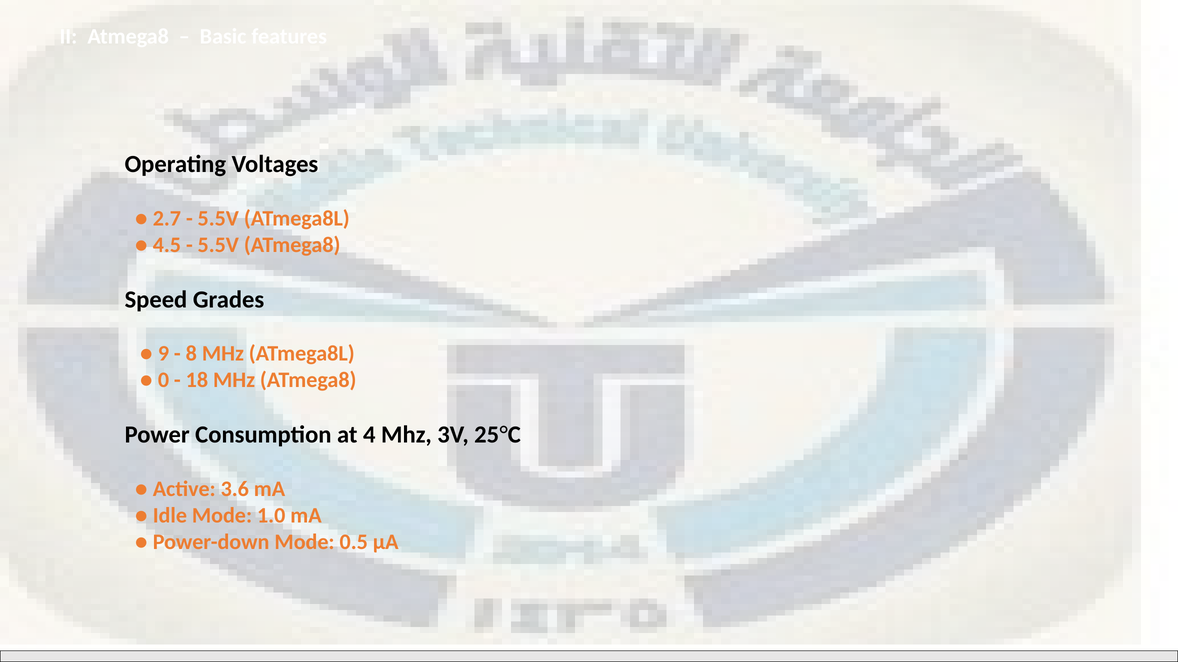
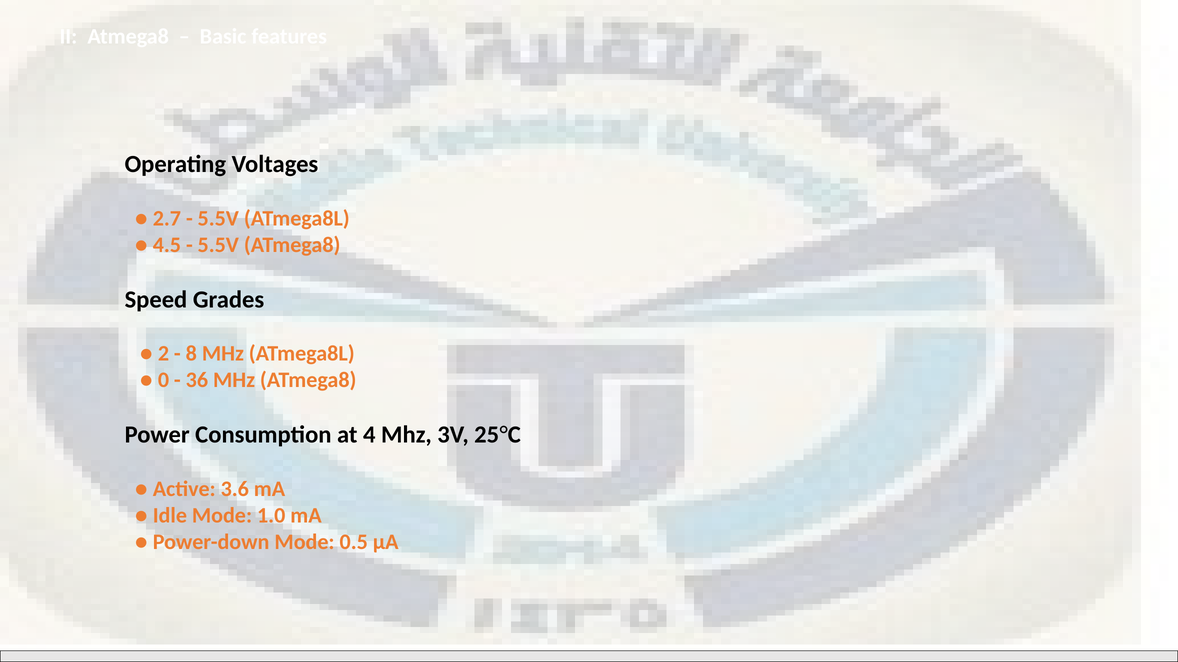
9: 9 -> 2 (164, 354)
18: 18 -> 36 (197, 381)
